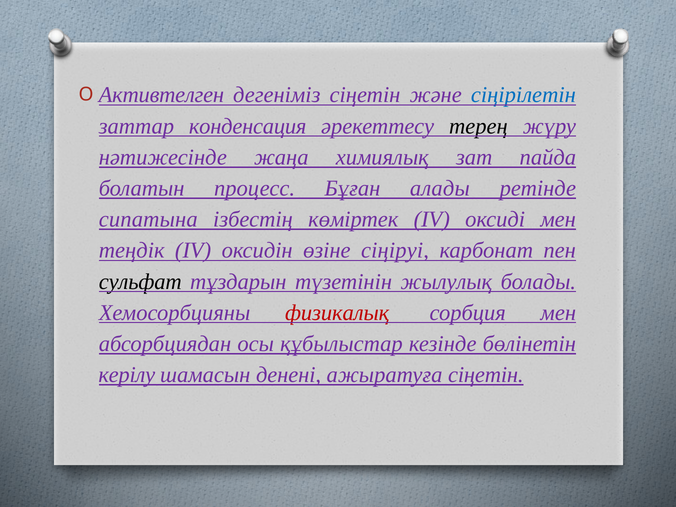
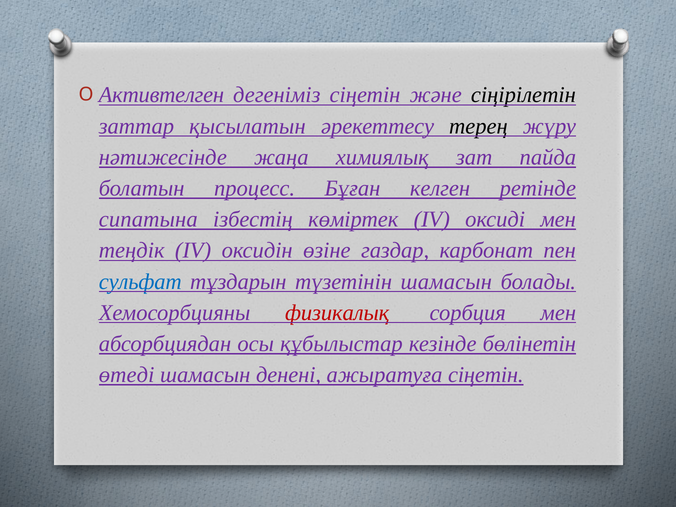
сіңірілетін colour: blue -> black (523, 95)
конденсация: конденсация -> қысылатын (247, 126)
алады: алады -> келген (440, 188)
сіңіруі: сіңіруі -> газдар (395, 250)
сульфат colour: black -> blue (140, 282)
түзетінін жылулық: жылулық -> шамасын (446, 282)
керілу: керілу -> өтеді (127, 375)
